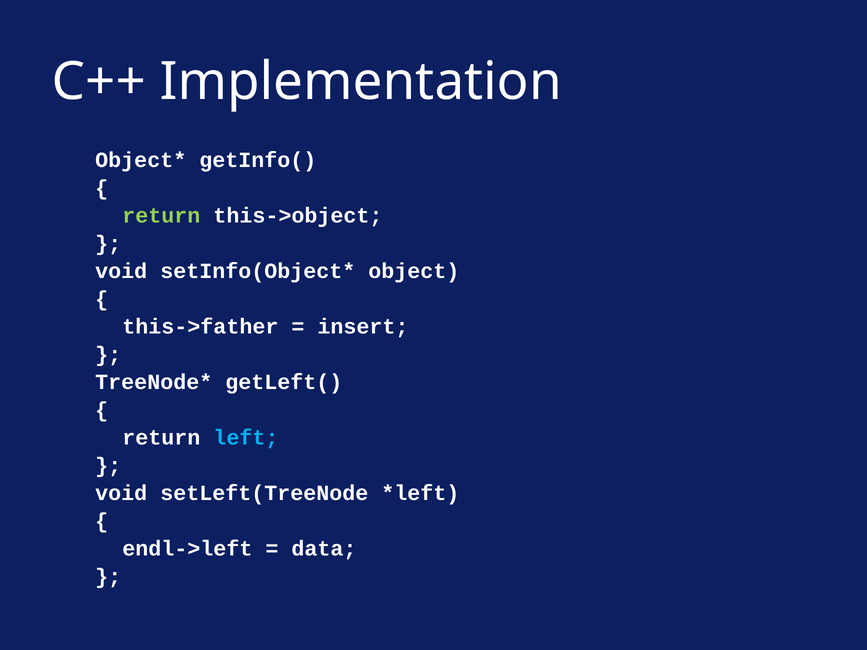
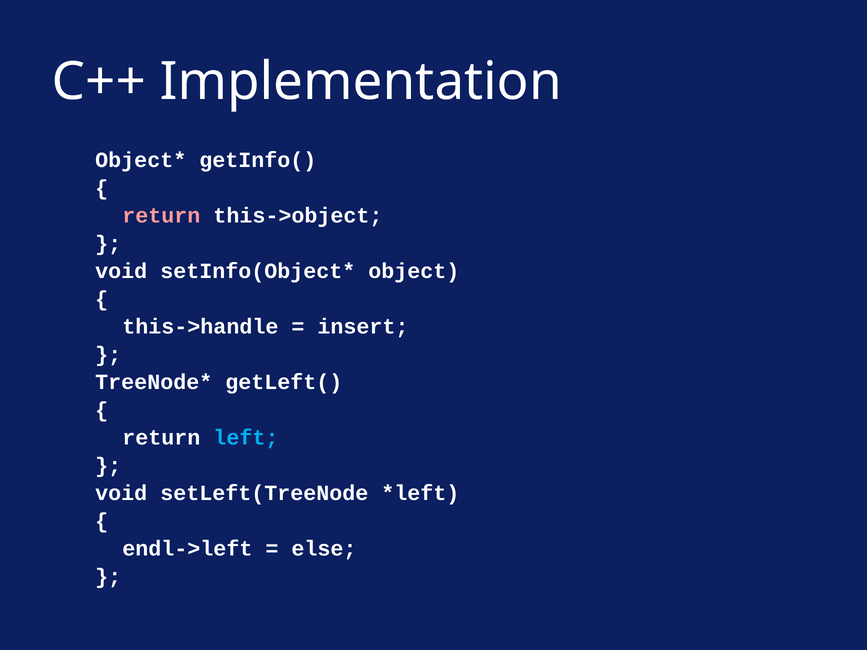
return colour: light green -> pink (161, 216)
this->father: this->father -> this->handle (200, 327)
data: data -> else (324, 549)
